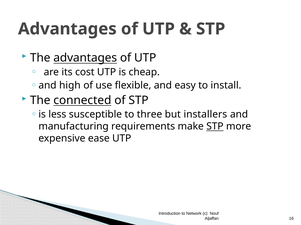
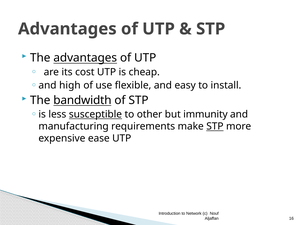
connected: connected -> bandwidth (82, 101)
susceptible underline: none -> present (95, 115)
three: three -> other (150, 115)
installers: installers -> immunity (205, 115)
